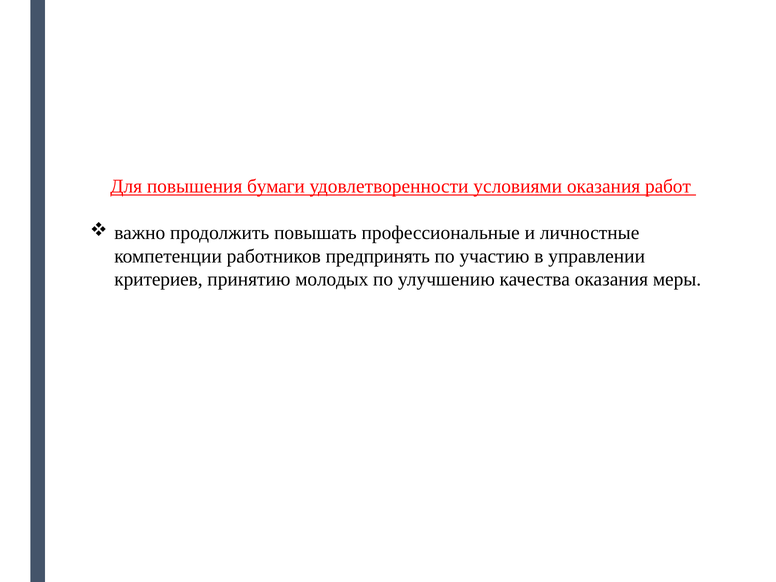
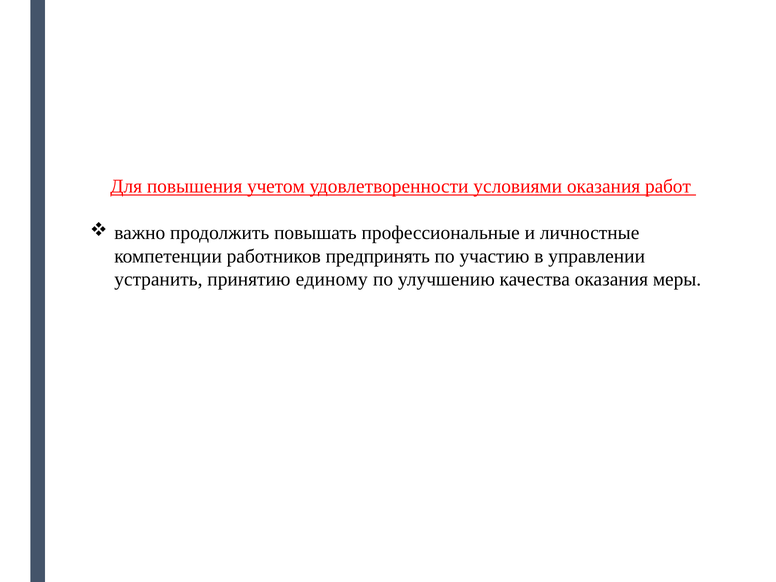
бумаги: бумаги -> учетом (276, 186)
критериев: критериев -> устранить (158, 279)
молодых: молодых -> единому (332, 279)
